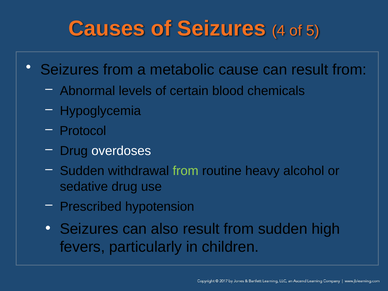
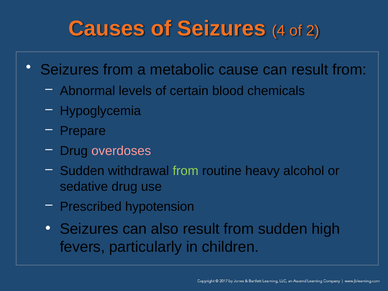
5: 5 -> 2 (313, 31)
Protocol: Protocol -> Prepare (83, 131)
overdoses colour: white -> pink (121, 151)
